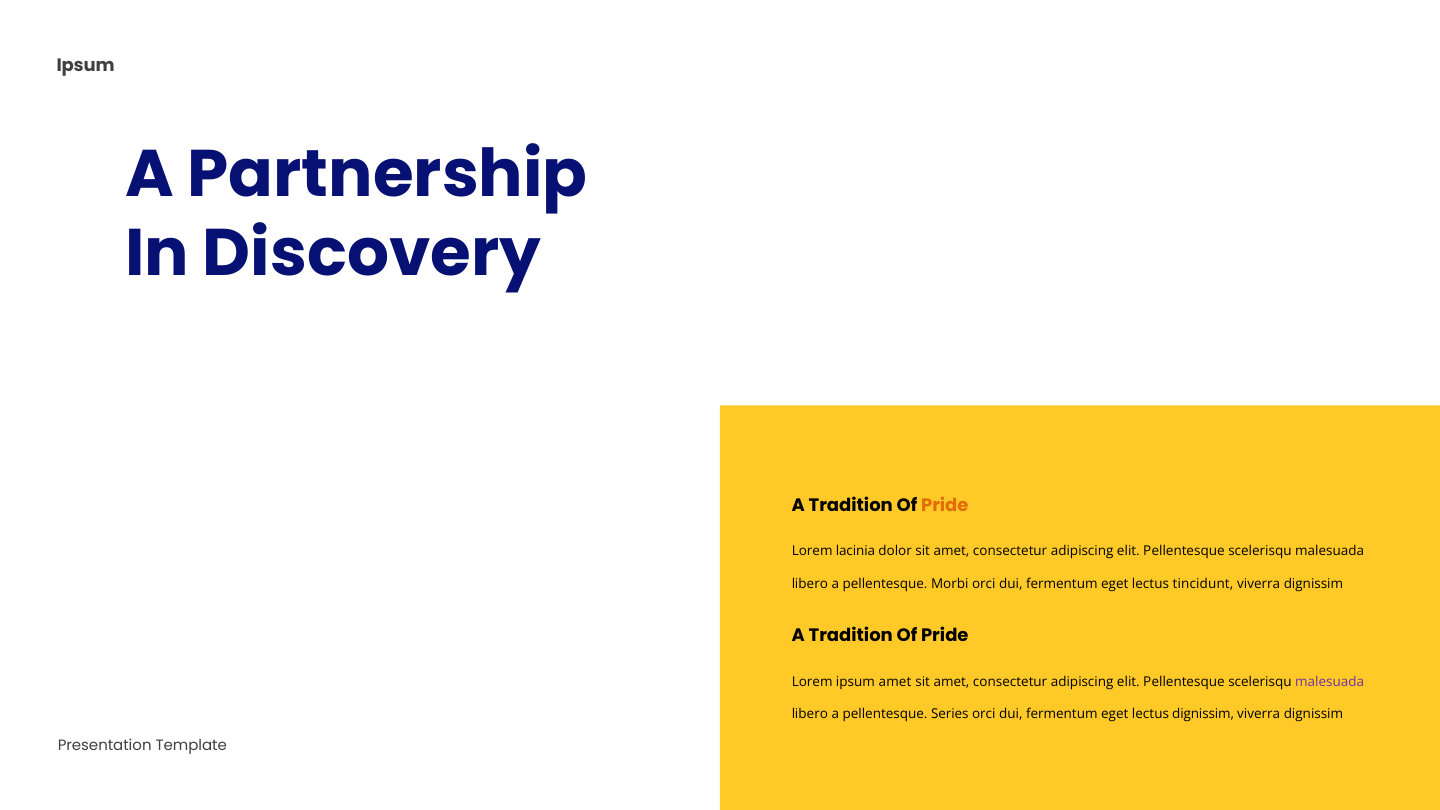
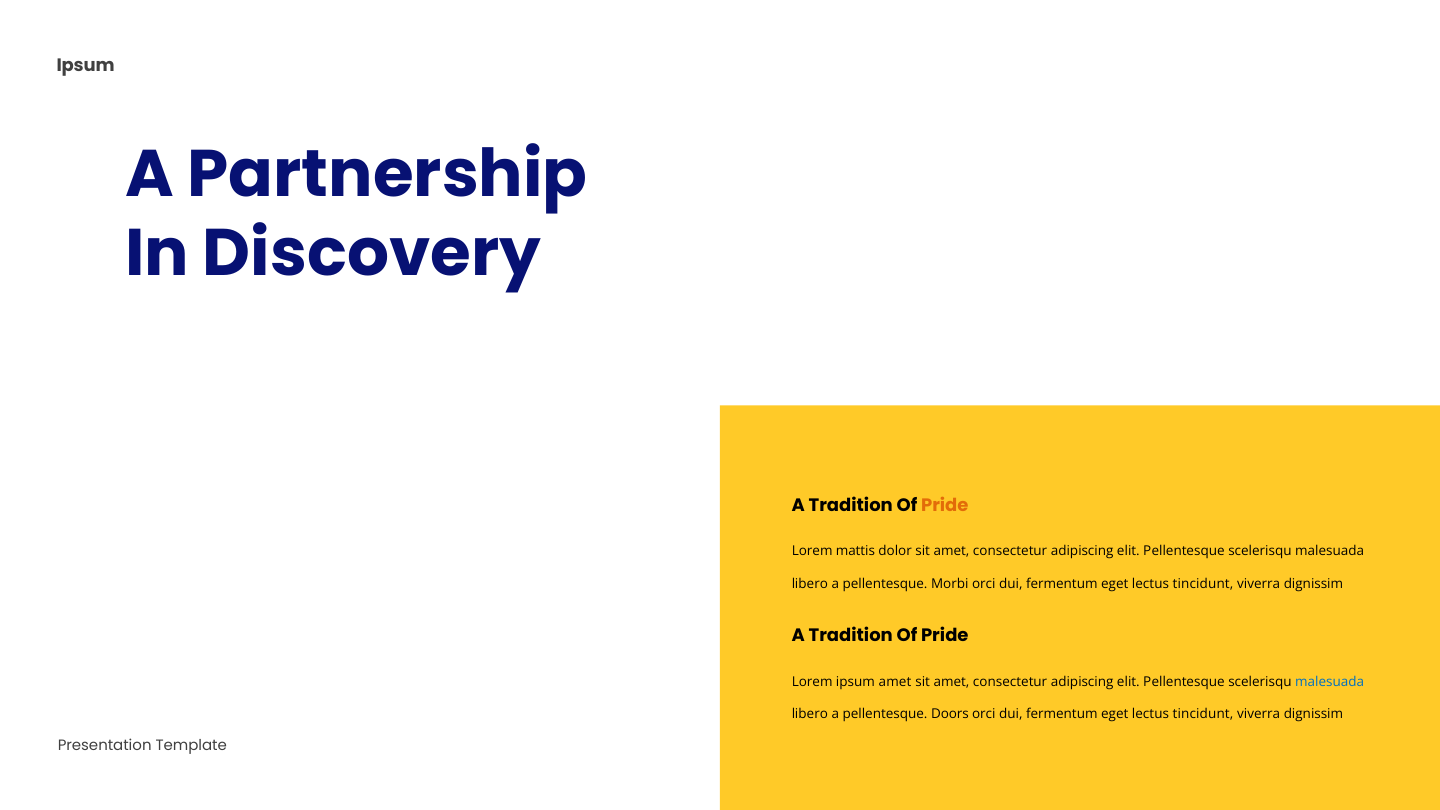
lacinia: lacinia -> mattis (855, 551)
malesuada colour: purple -> blue (1330, 682)
Series: Series -> Doors (950, 714)
dignissim: dignissim -> tincidunt (1203, 714)
